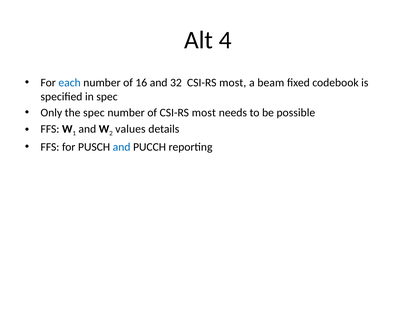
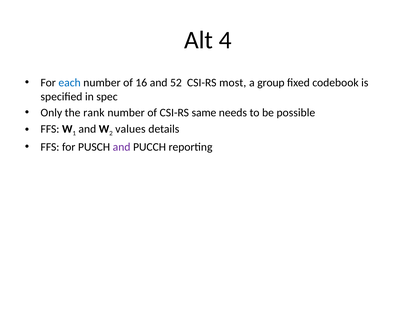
32: 32 -> 52 (176, 83)
beam: beam -> group (271, 83)
the spec: spec -> rank (94, 113)
of CSI-RS most: most -> same (204, 113)
and colour: blue -> purple (122, 147)
